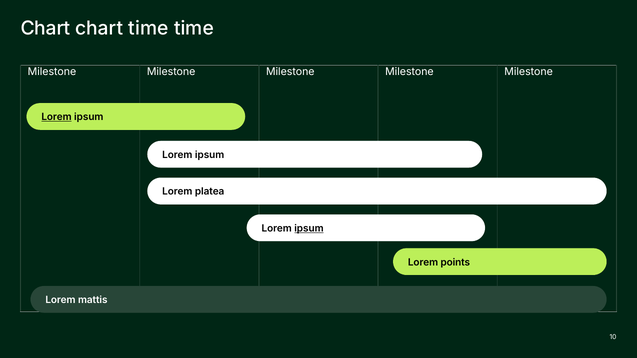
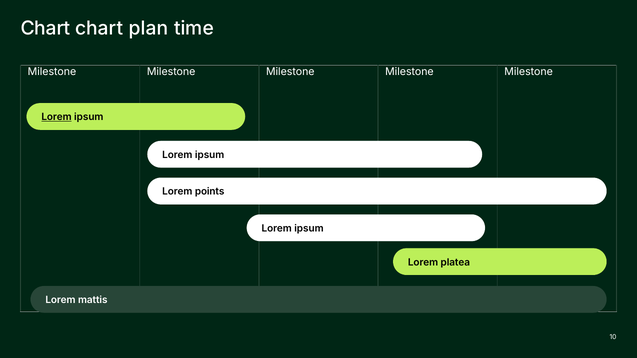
chart time: time -> plan (148, 28)
platea: platea -> points (210, 192)
ipsum underline: present -> none (309, 229)
points: points -> platea (455, 263)
